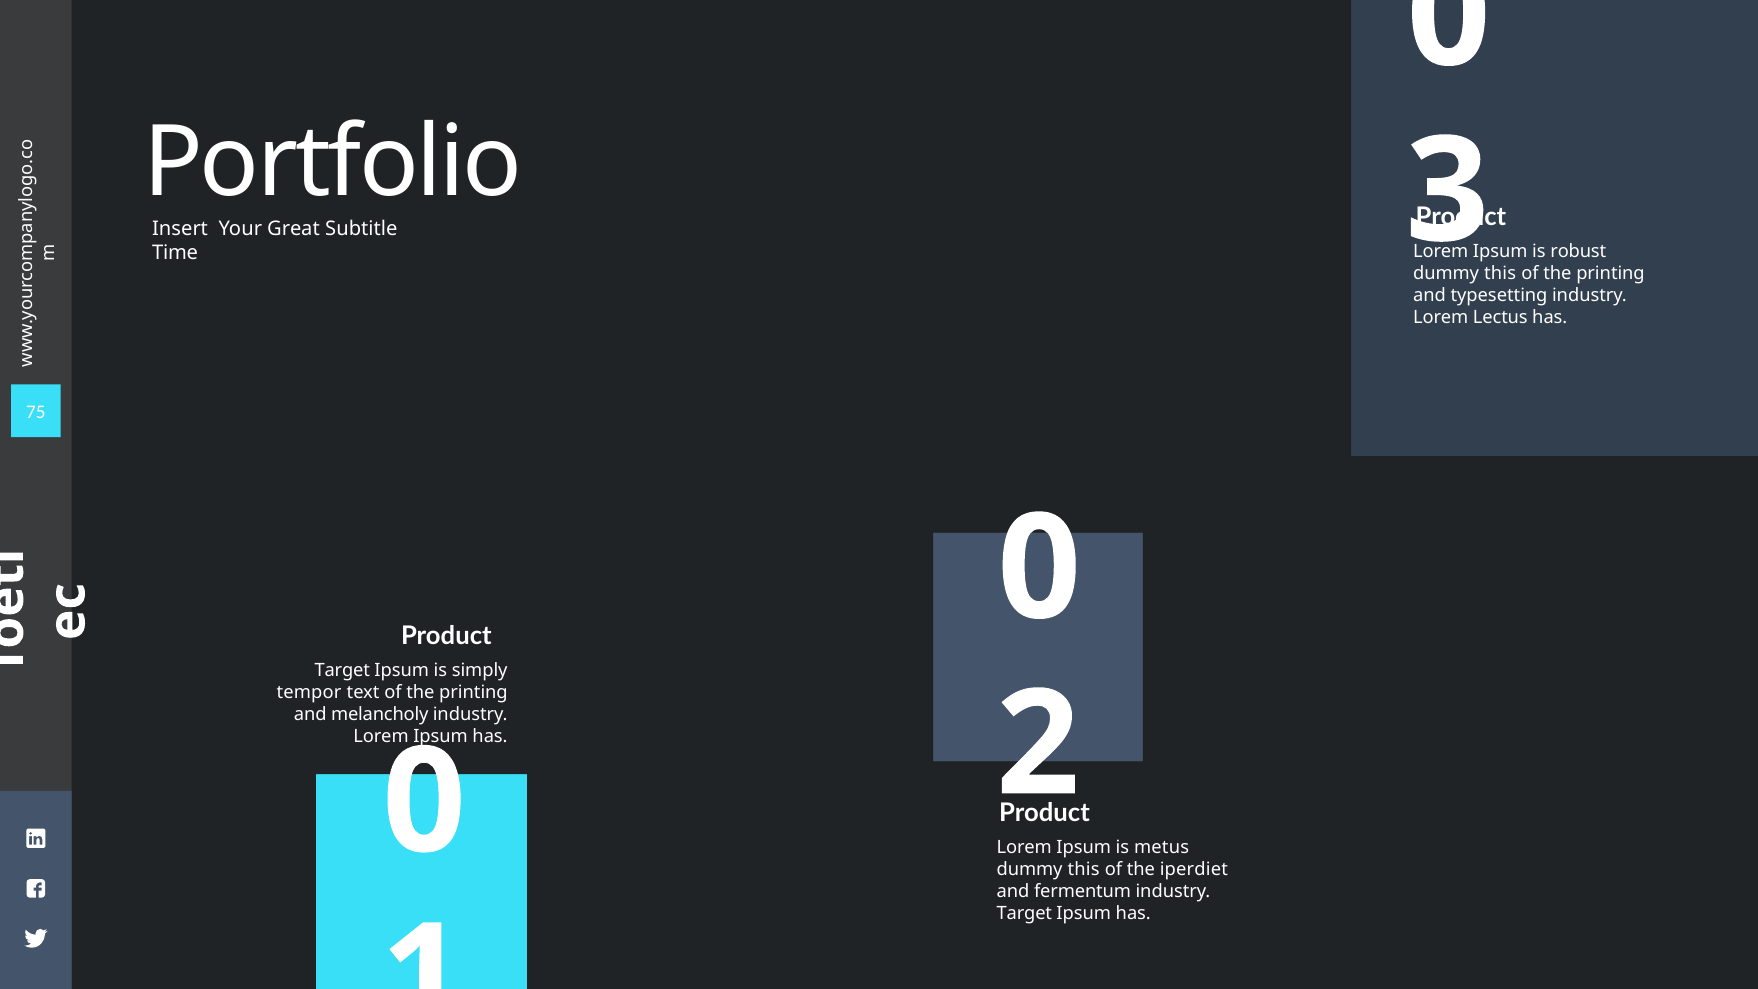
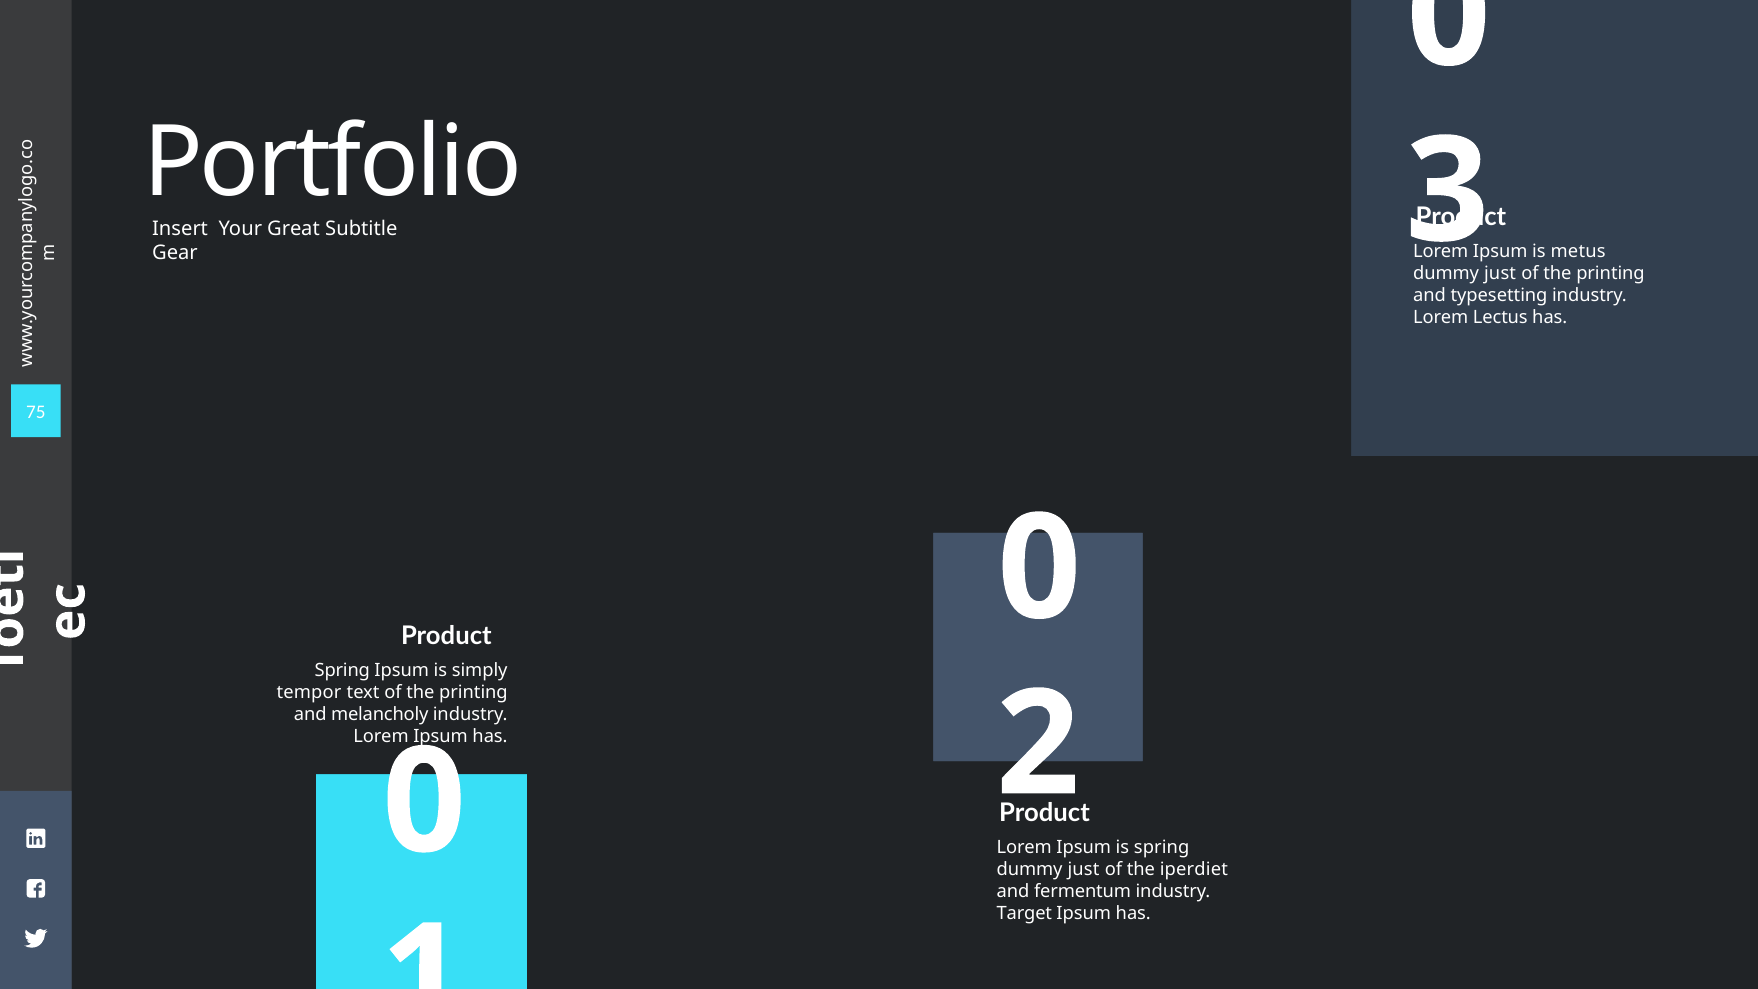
robust: robust -> metus (1578, 251)
Time: Time -> Gear (175, 253)
this: this -> just (1500, 273)
Target: Target -> Spring (342, 670)
is metus: metus -> spring (1162, 847)
this: this -> just (1084, 869)
